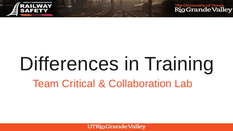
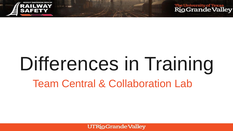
Critical: Critical -> Central (79, 84)
